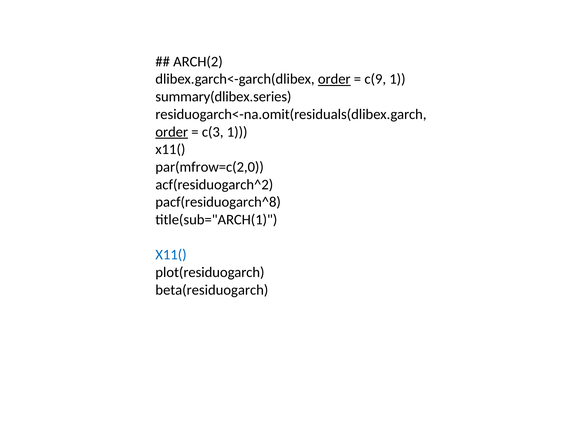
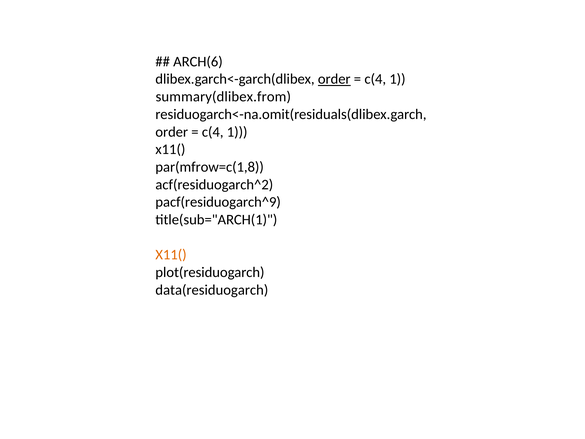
ARCH(2: ARCH(2 -> ARCH(6 (198, 62)
c(9: c(9 -> c(4 (375, 79)
summary(dlibex.series: summary(dlibex.series -> summary(dlibex.from (223, 97)
order underline: present -> none (172, 132)
c(3: c(3 -> c(4 (213, 132)
par(mfrow=c(2,0: par(mfrow=c(2,0 -> par(mfrow=c(1,8 (210, 167)
pacf(residuogarch^8: pacf(residuogarch^8 -> pacf(residuogarch^9 (218, 202)
X11( colour: blue -> orange (171, 255)
beta(residuogarch: beta(residuogarch -> data(residuogarch (212, 290)
